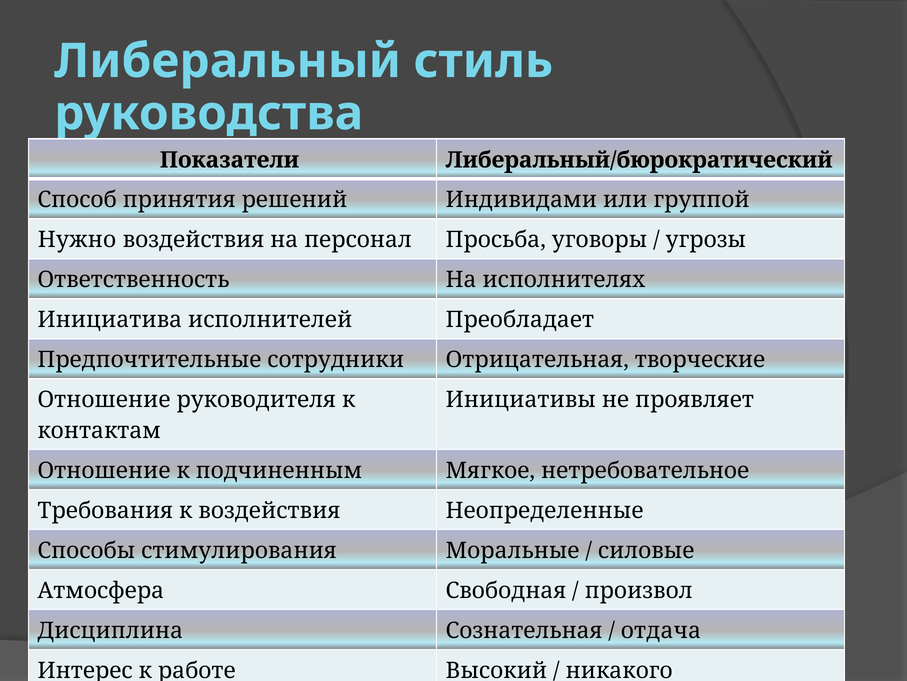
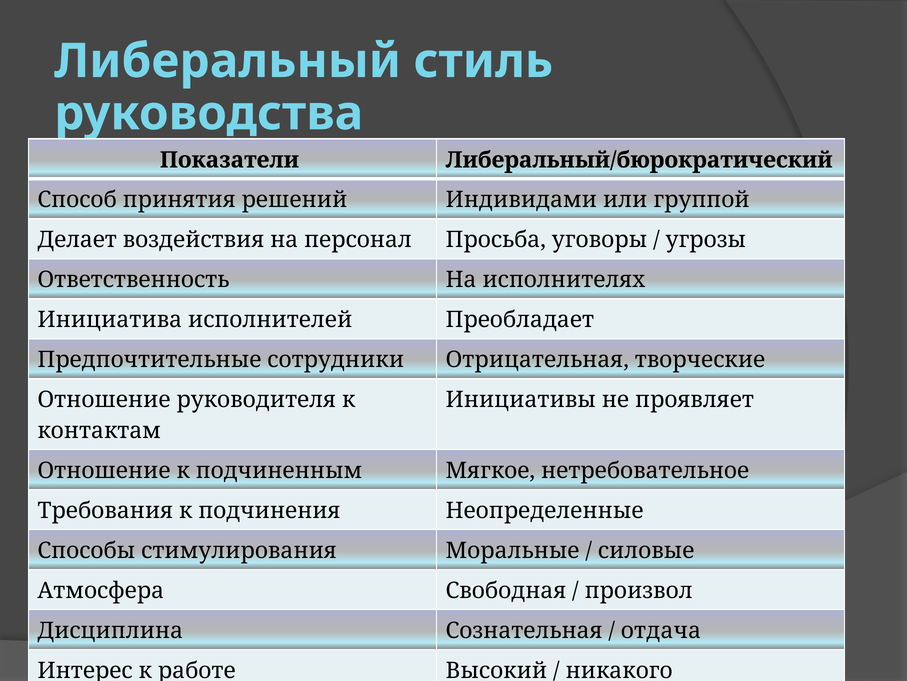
Нужно: Нужно -> Делает (77, 240)
к воздействия: воздействия -> подчинения (269, 510)
